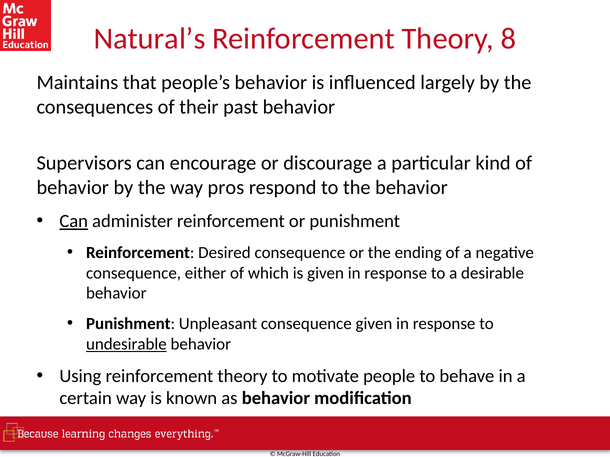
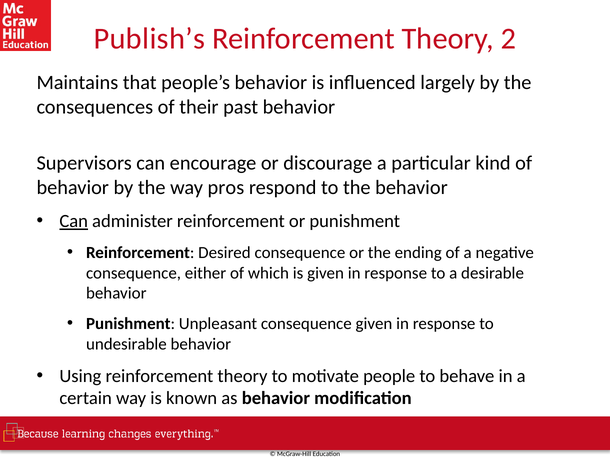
Natural’s: Natural’s -> Publish’s (149, 39)
8: 8 -> 2 (508, 39)
undesirable underline: present -> none (126, 344)
